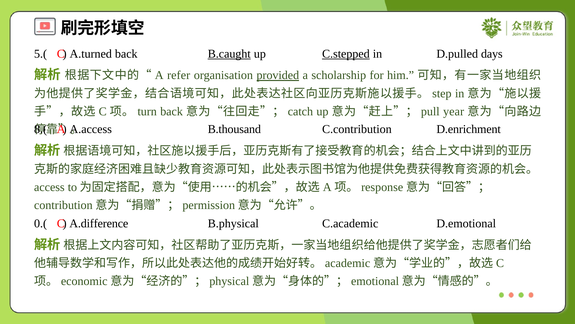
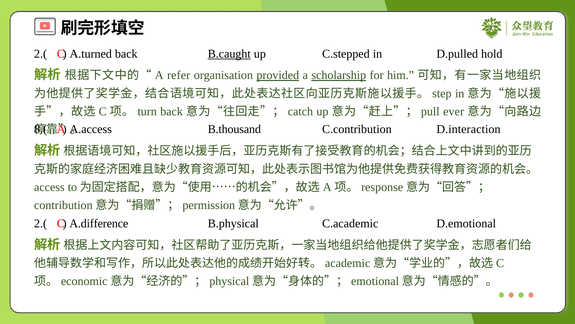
5.(: 5.( -> 2.( (41, 54)
C.stepped underline: present -> none (346, 54)
days: days -> hold (492, 54)
scholarship underline: none -> present (339, 75)
year: year -> ever (454, 111)
D.enrichment: D.enrichment -> D.interaction (468, 129)
0.(: 0.( -> 2.( (41, 223)
